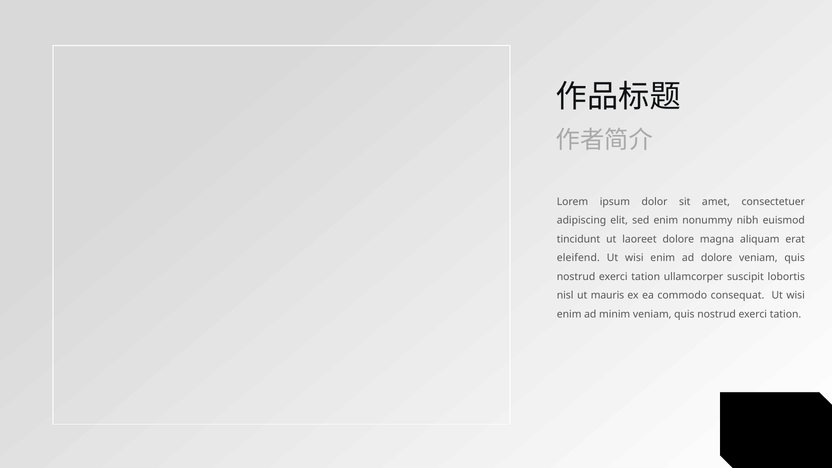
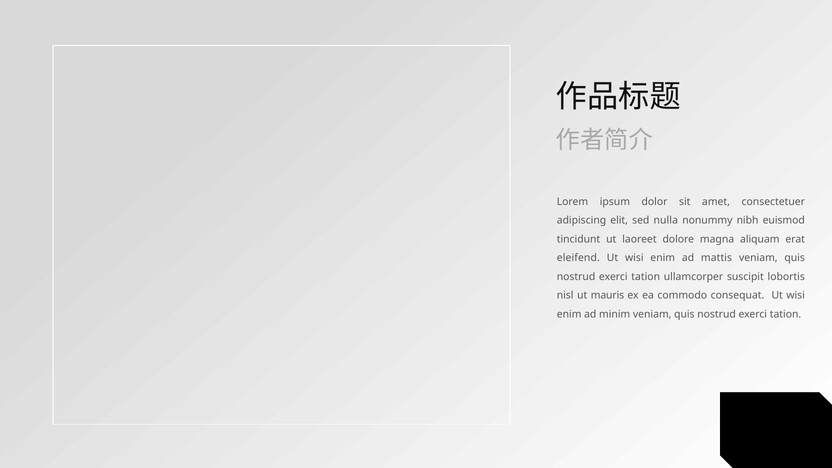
sed enim: enim -> nulla (666, 220)
ad dolore: dolore -> mattis (717, 258)
